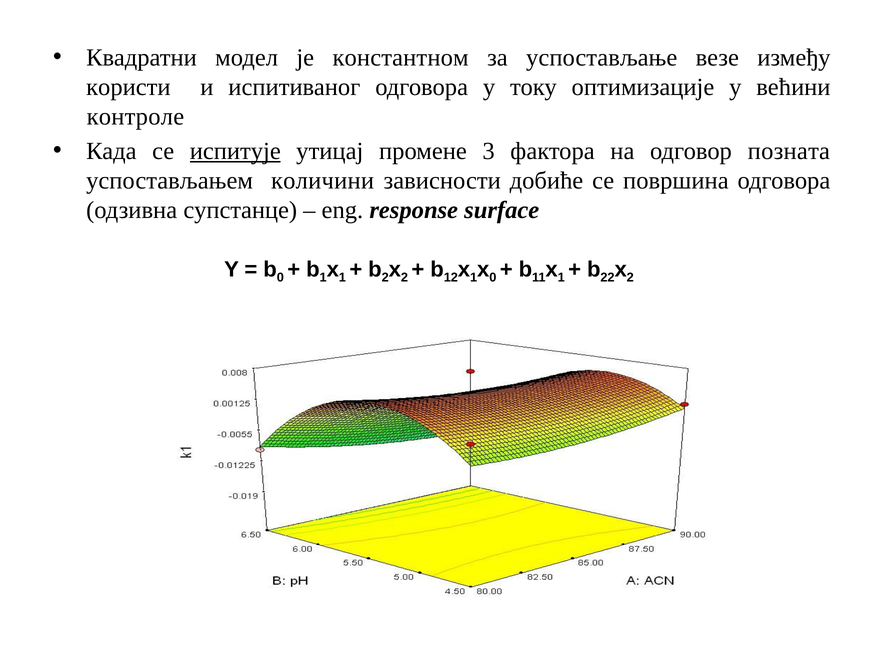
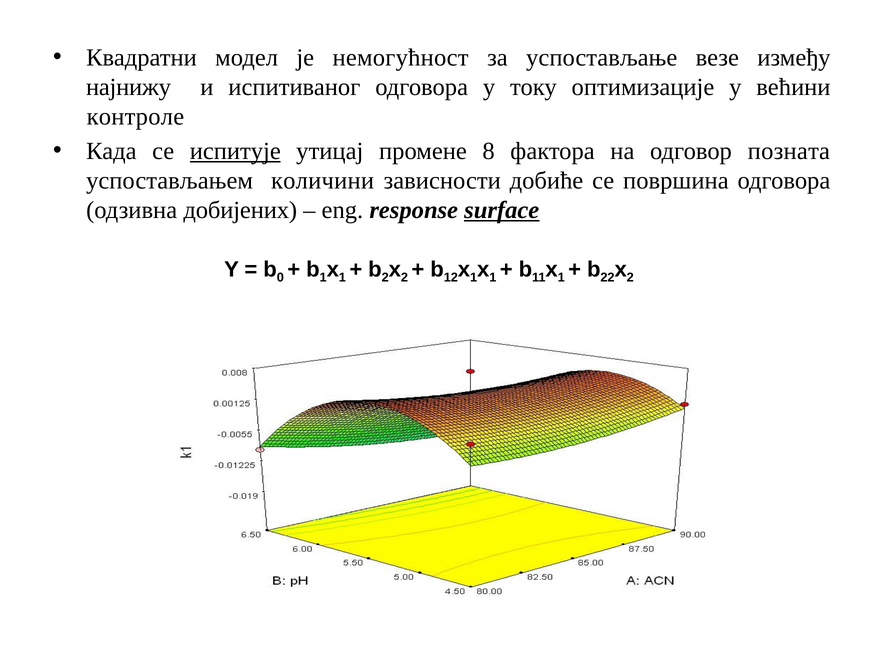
константном: константном -> немогућност (401, 58)
користи: користи -> најнижу (129, 87)
3: 3 -> 8 (489, 151)
супстанце: супстанце -> добијених (240, 210)
surface underline: none -> present (502, 210)
0: 0 -> 1 (493, 277)
